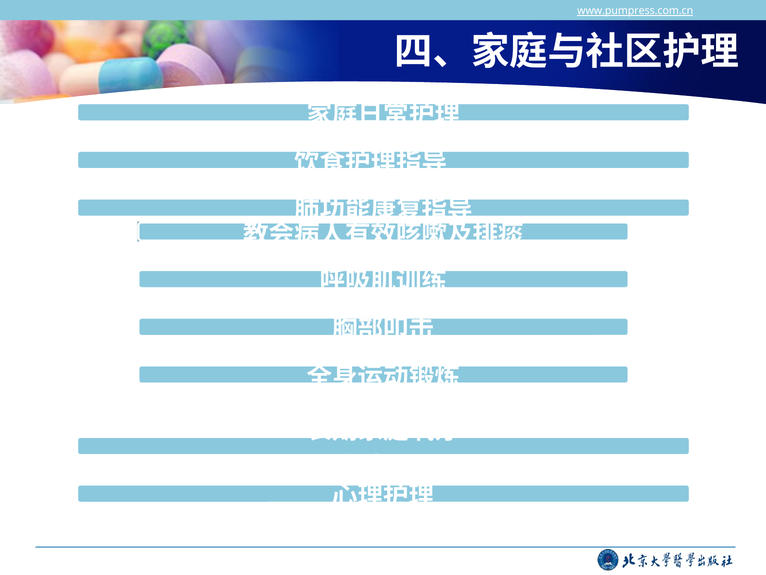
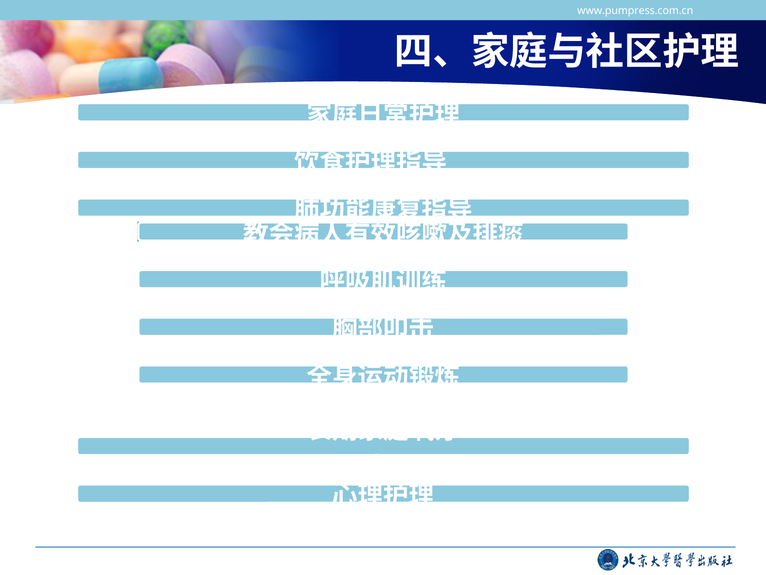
www.pumpress.com.cn underline: present -> none (635, 11)
